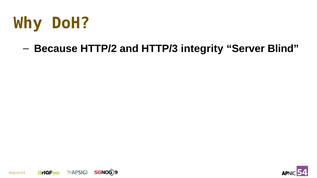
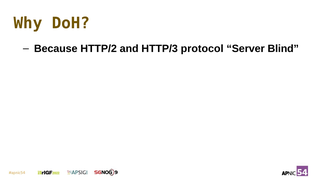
integrity: integrity -> protocol (202, 49)
